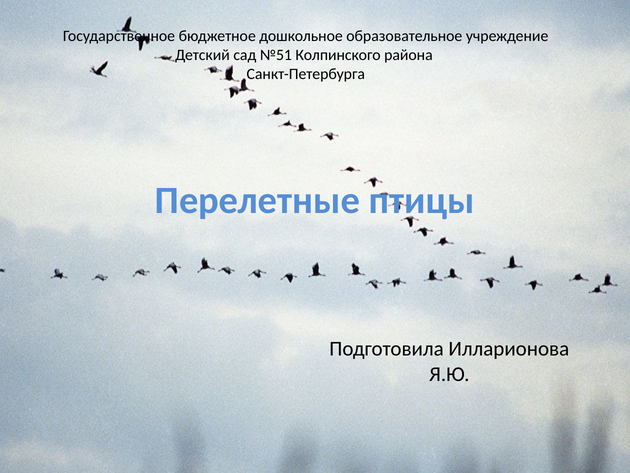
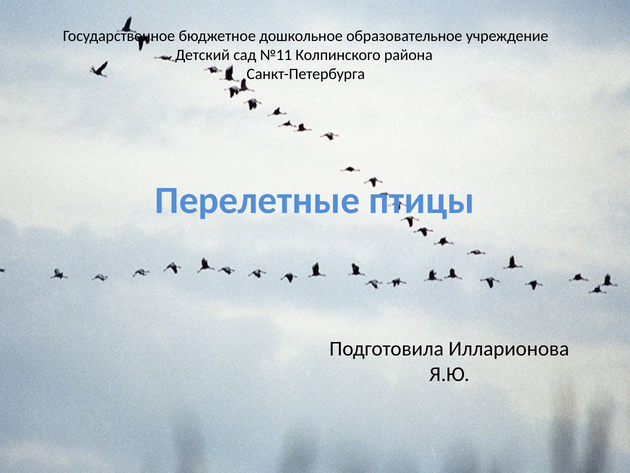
№51: №51 -> №11 (276, 55)
